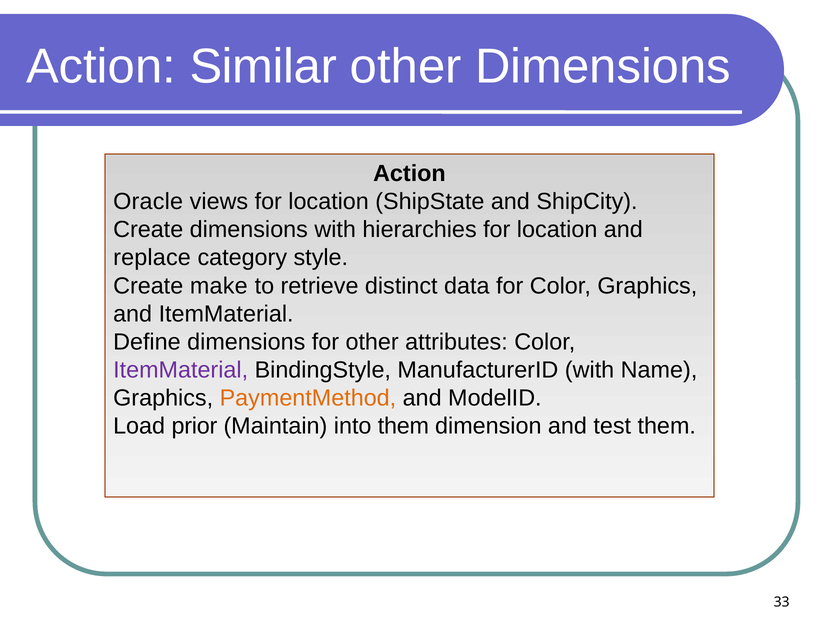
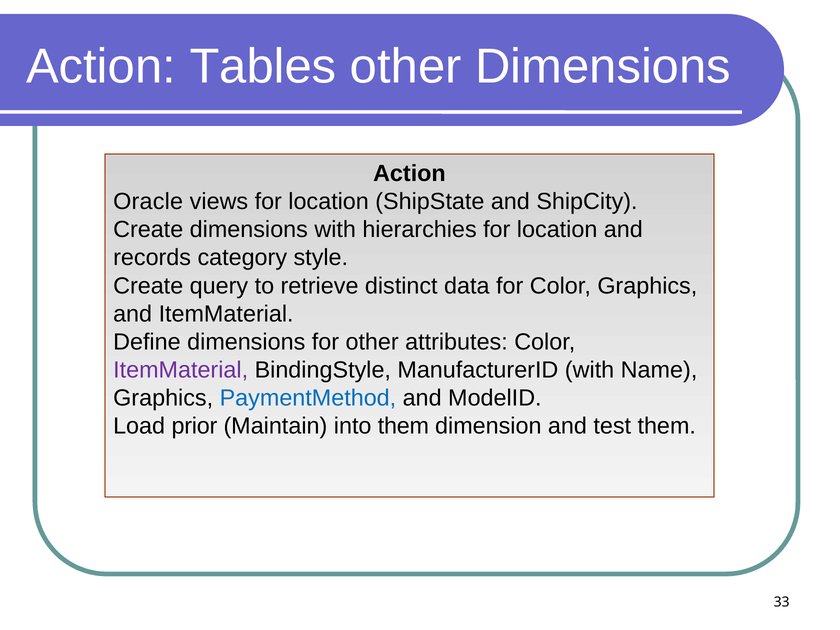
Similar: Similar -> Tables (263, 66)
replace: replace -> records (152, 258)
make: make -> query (219, 286)
PaymentMethod colour: orange -> blue (308, 398)
